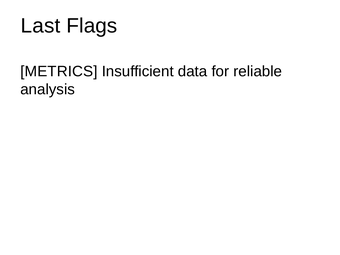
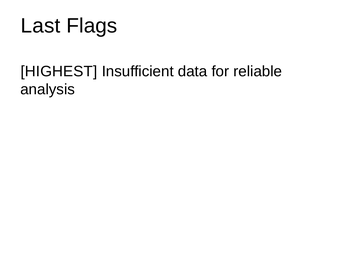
METRICS: METRICS -> HIGHEST (59, 71)
